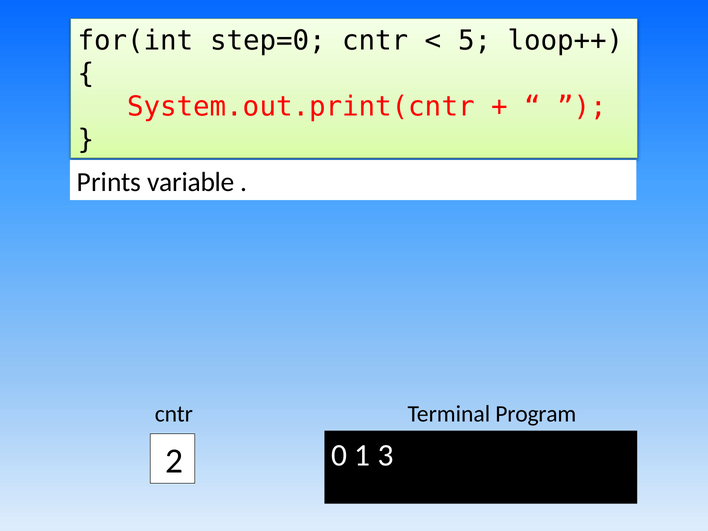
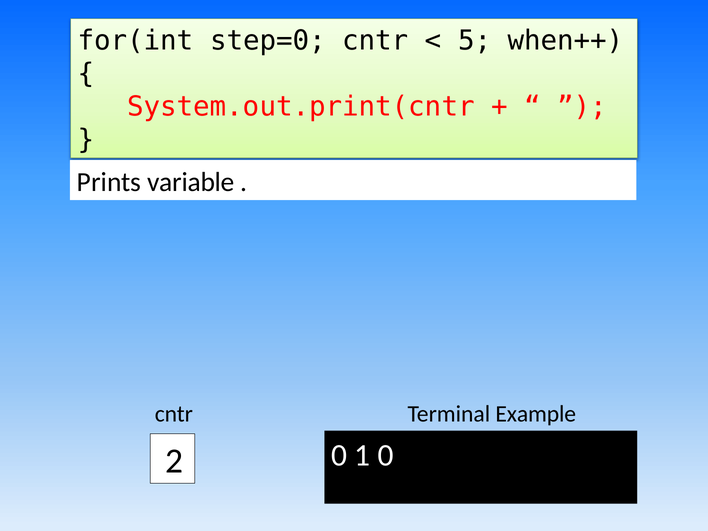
loop++: loop++ -> when++ (566, 41)
Program: Program -> Example (536, 414)
1 3: 3 -> 0 (385, 455)
